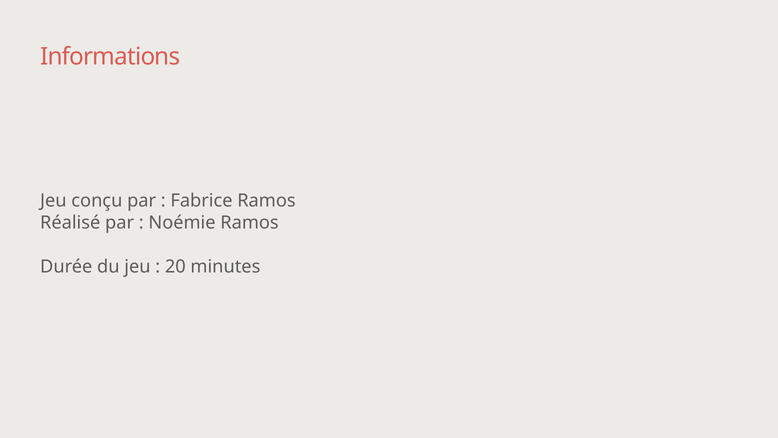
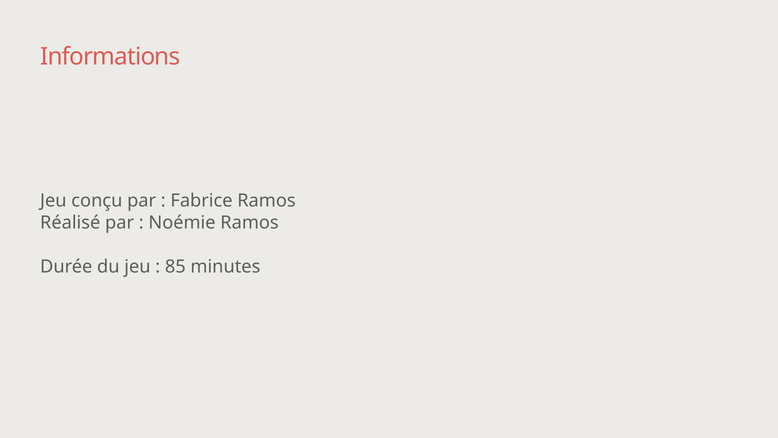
20: 20 -> 85 (175, 266)
